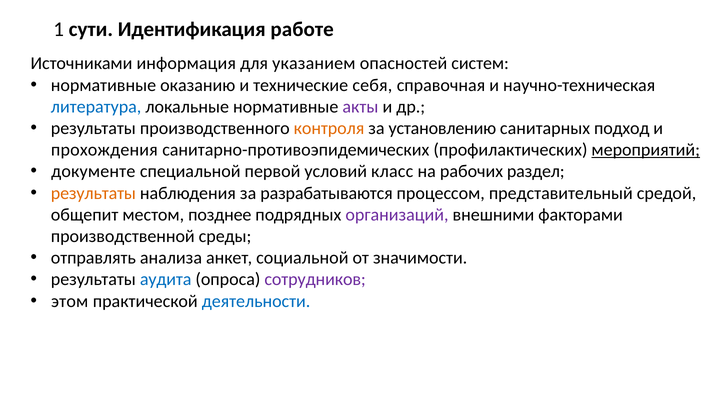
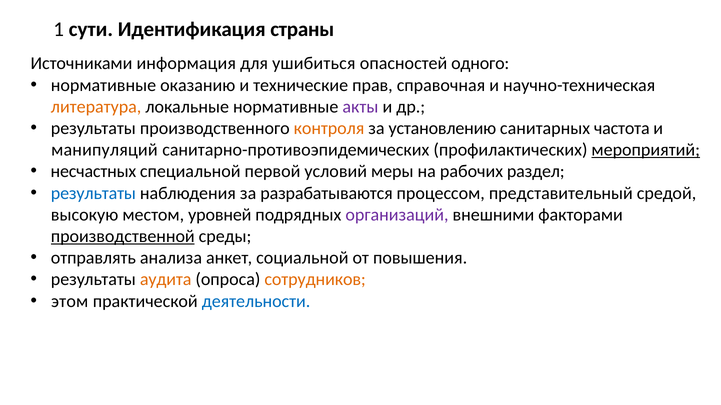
работе: работе -> страны (302, 29)
указанием: указанием -> ушибиться (314, 64)
систем: систем -> одного (480, 64)
себя: себя -> прав (372, 85)
литература colour: blue -> orange (96, 107)
подход: подход -> частота (622, 129)
прохождения: прохождения -> манипуляций (104, 150)
документе: документе -> несчастных (93, 172)
класс: класс -> меры (392, 172)
результаты colour: orange -> blue (93, 193)
общепит: общепит -> высокую (85, 215)
позднее: позднее -> уровней (220, 215)
производственной underline: none -> present (123, 237)
значимости: значимости -> повышения (420, 258)
аудита colour: blue -> orange (166, 280)
сотрудников colour: purple -> orange (315, 280)
